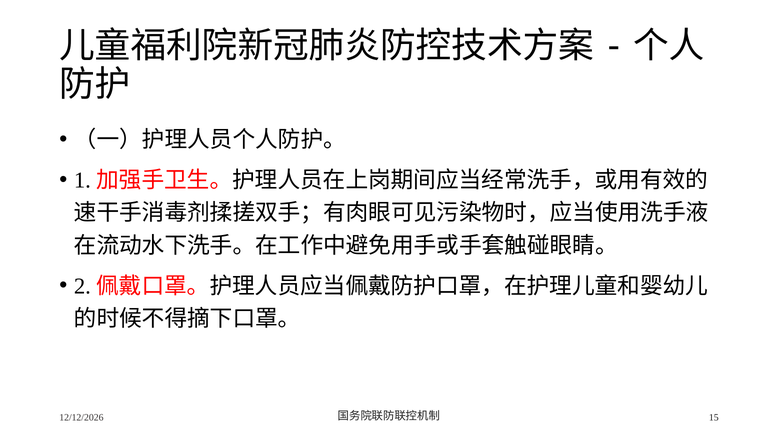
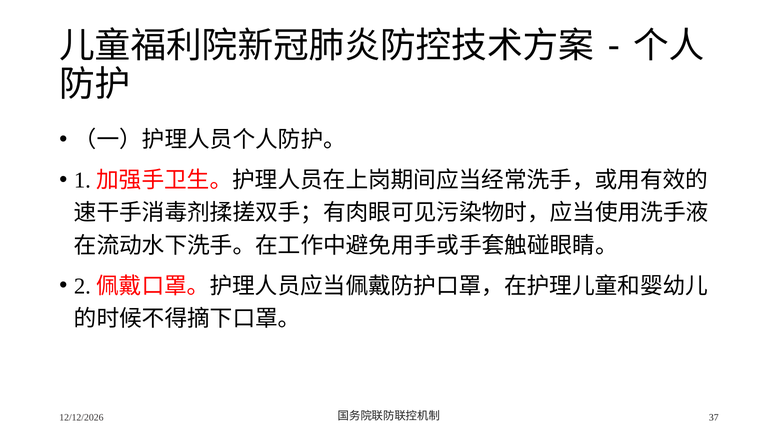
15: 15 -> 37 (714, 418)
